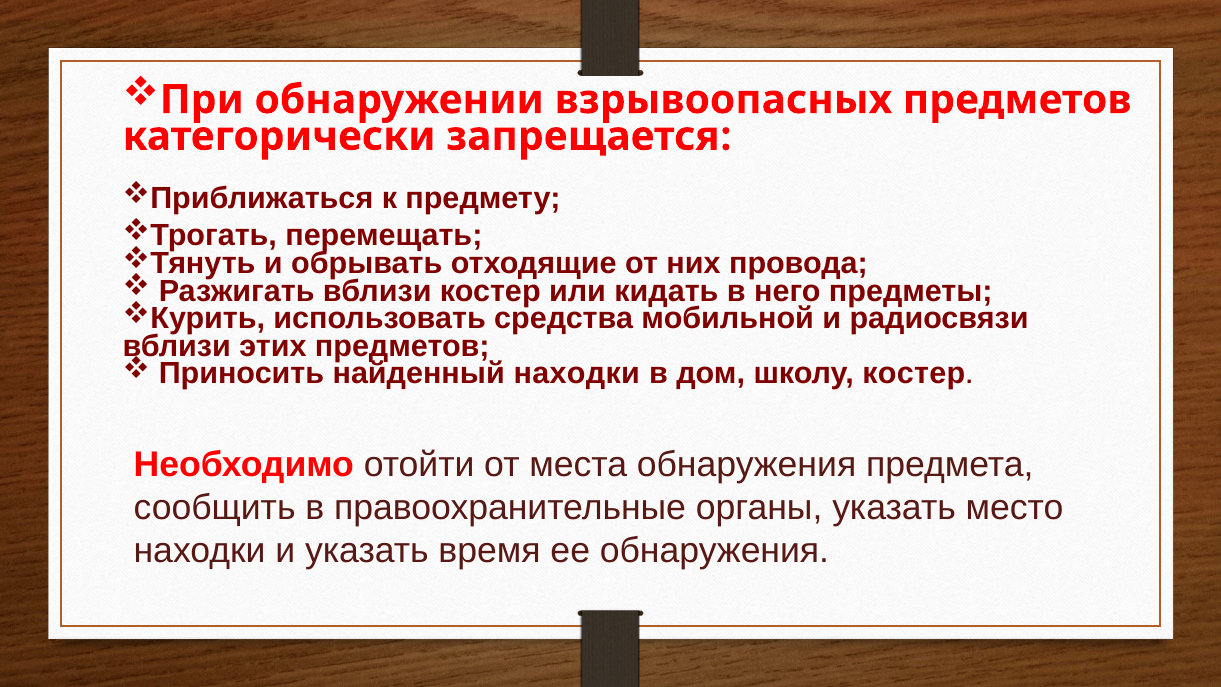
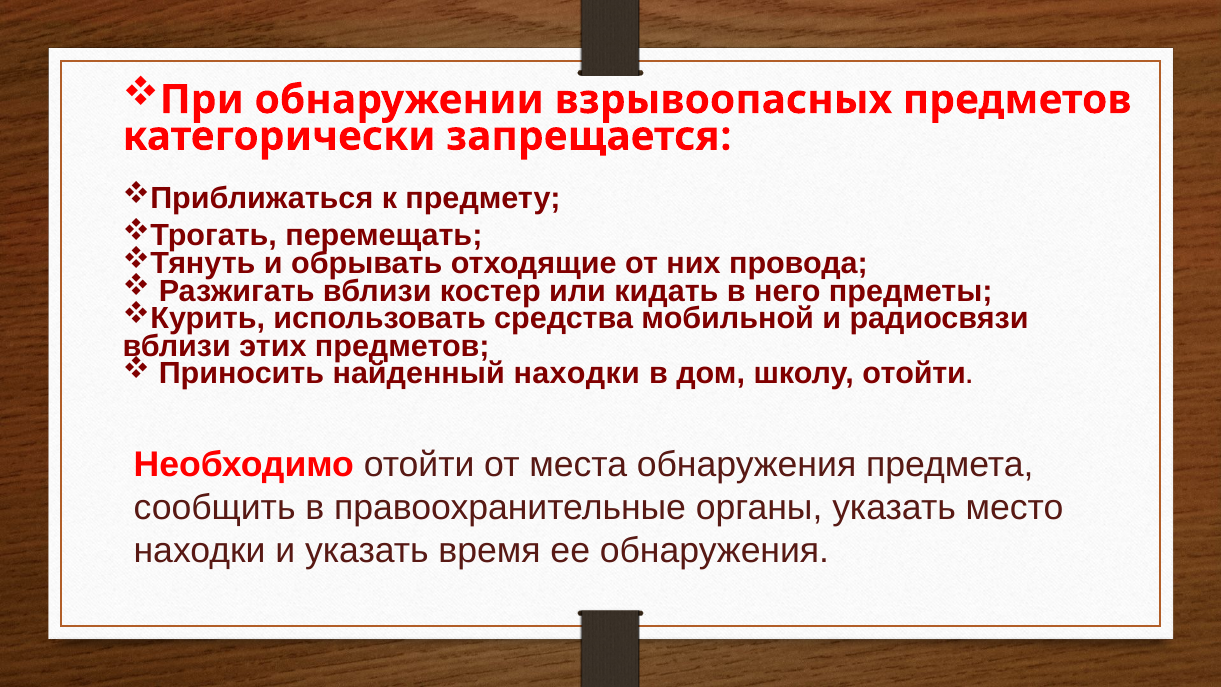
школу костер: костер -> отойти (914, 373)
